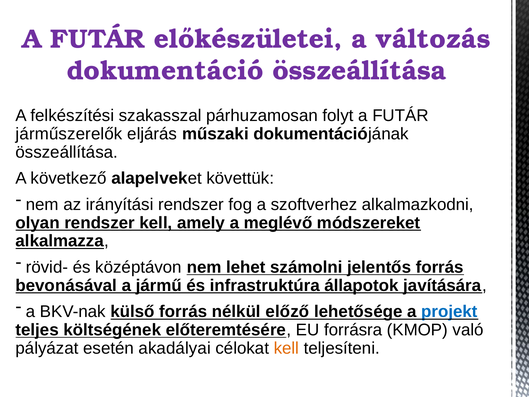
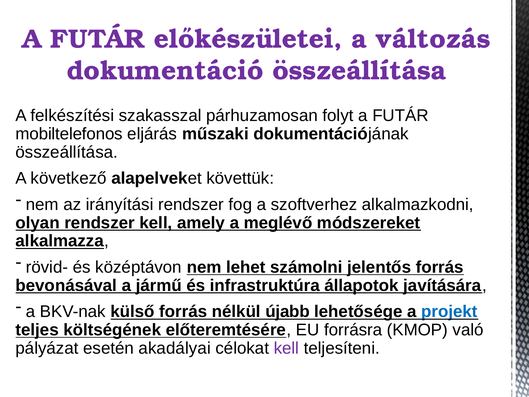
járműszerelők: járműszerelők -> mobiltelefonos (69, 134)
előző: előző -> újabb (288, 311)
kell colour: orange -> purple (286, 348)
